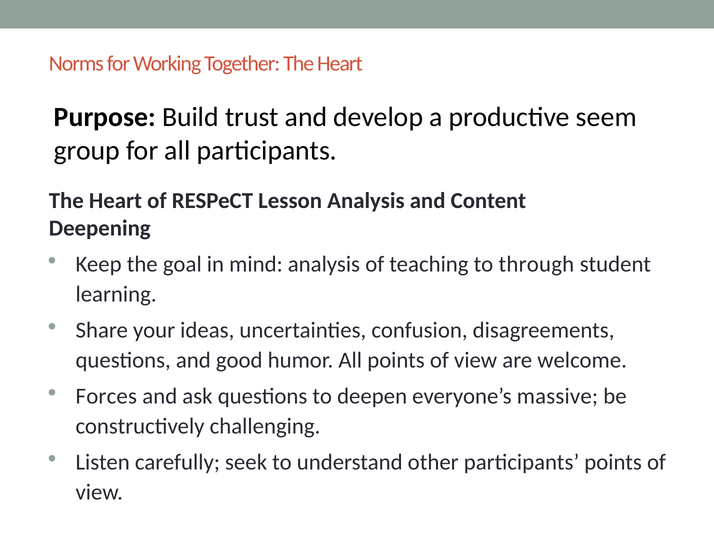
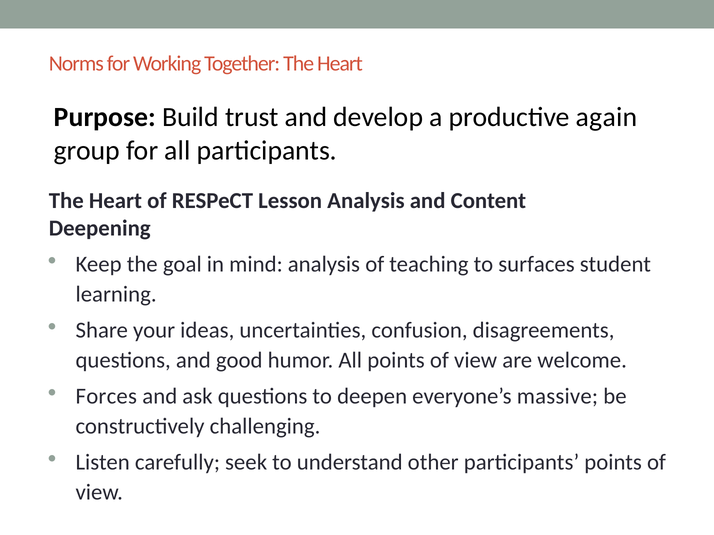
seem: seem -> again (606, 117)
through: through -> surfaces (537, 264)
